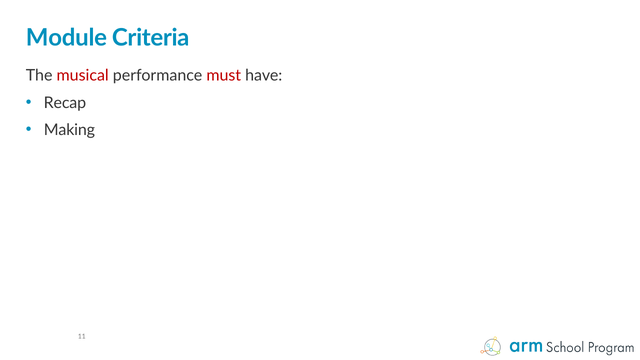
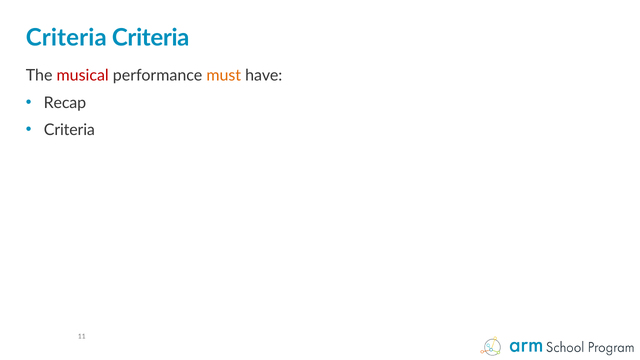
Module: Module -> Criteria (66, 38)
must colour: red -> orange (224, 76)
Making: Making -> Criteria (69, 130)
